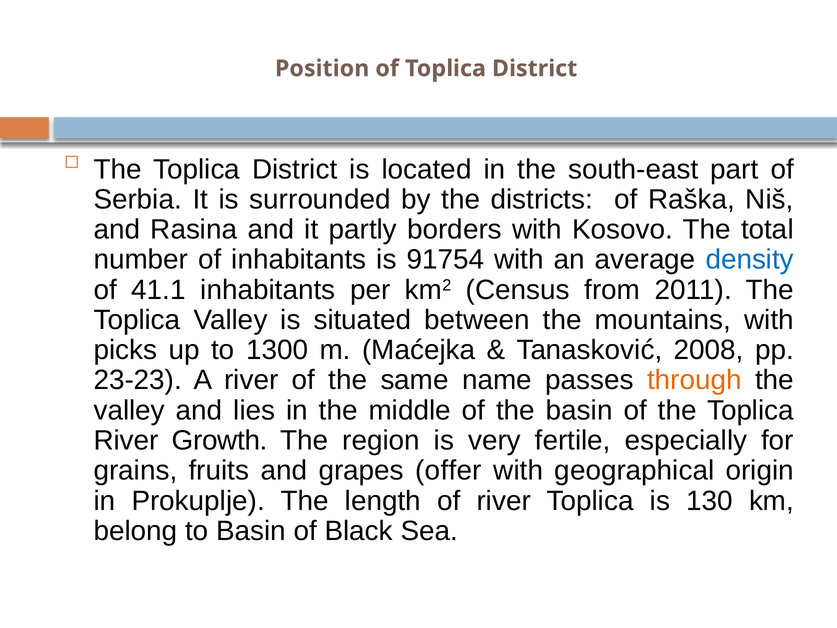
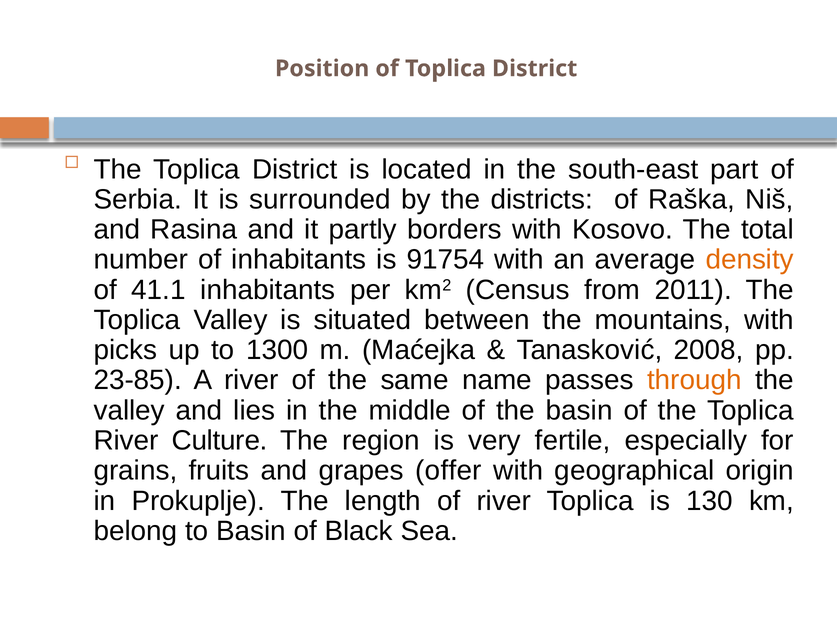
density colour: blue -> orange (750, 260)
23-23: 23-23 -> 23-85 (138, 380)
Growth: Growth -> Culture (220, 440)
